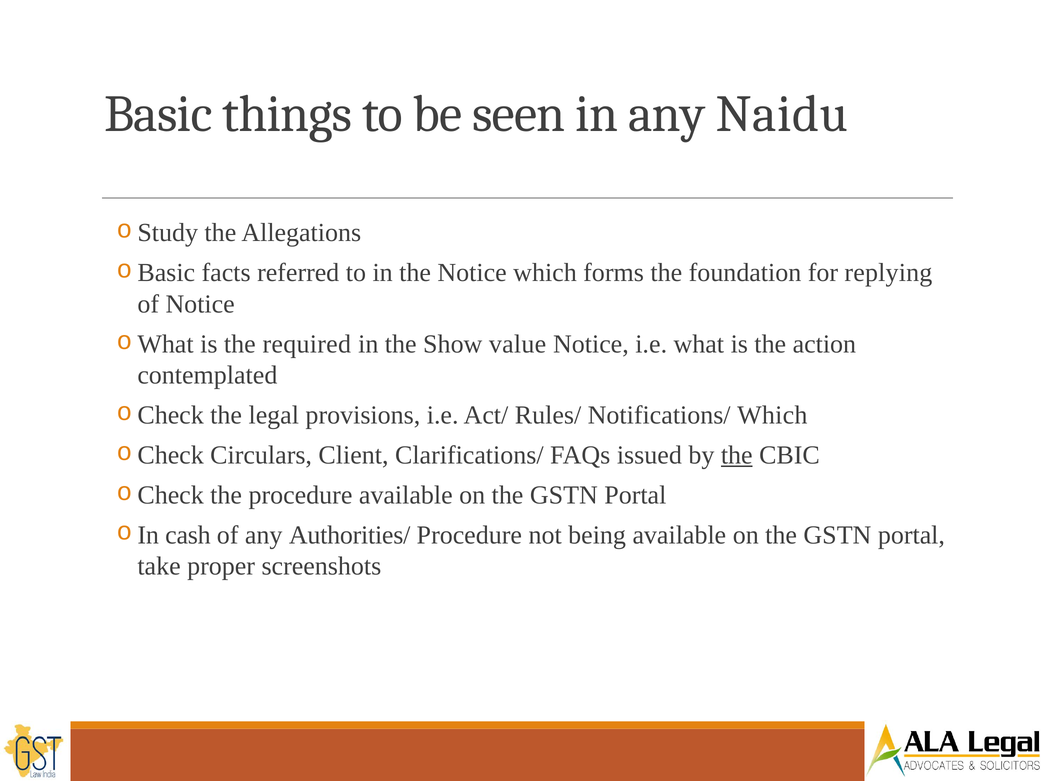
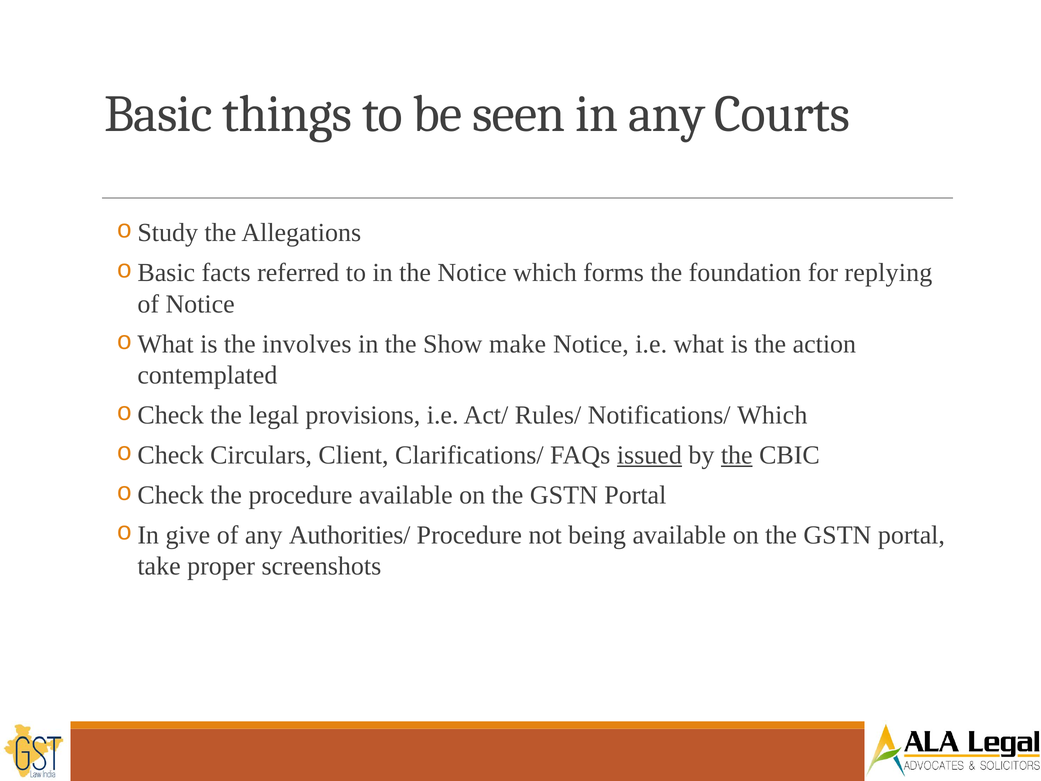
Naidu: Naidu -> Courts (782, 114)
required: required -> involves (307, 344)
value: value -> make (518, 344)
issued underline: none -> present (649, 455)
cash: cash -> give (188, 535)
